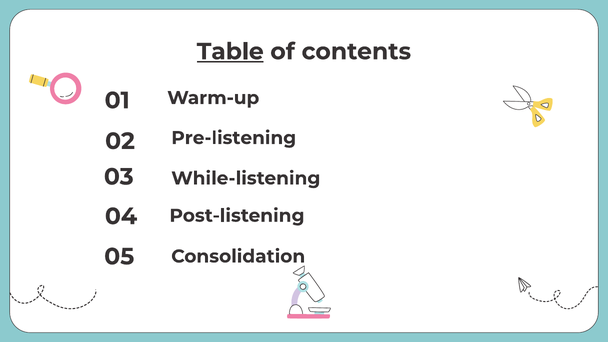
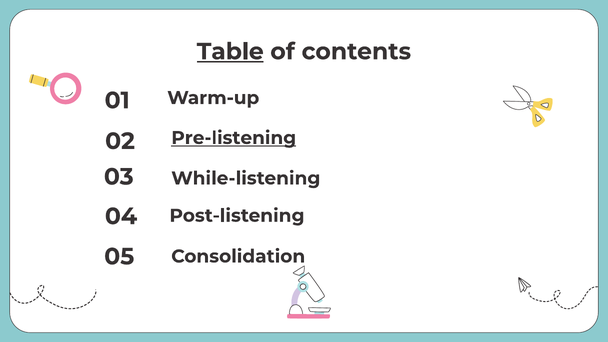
Pre-listening underline: none -> present (234, 138)
